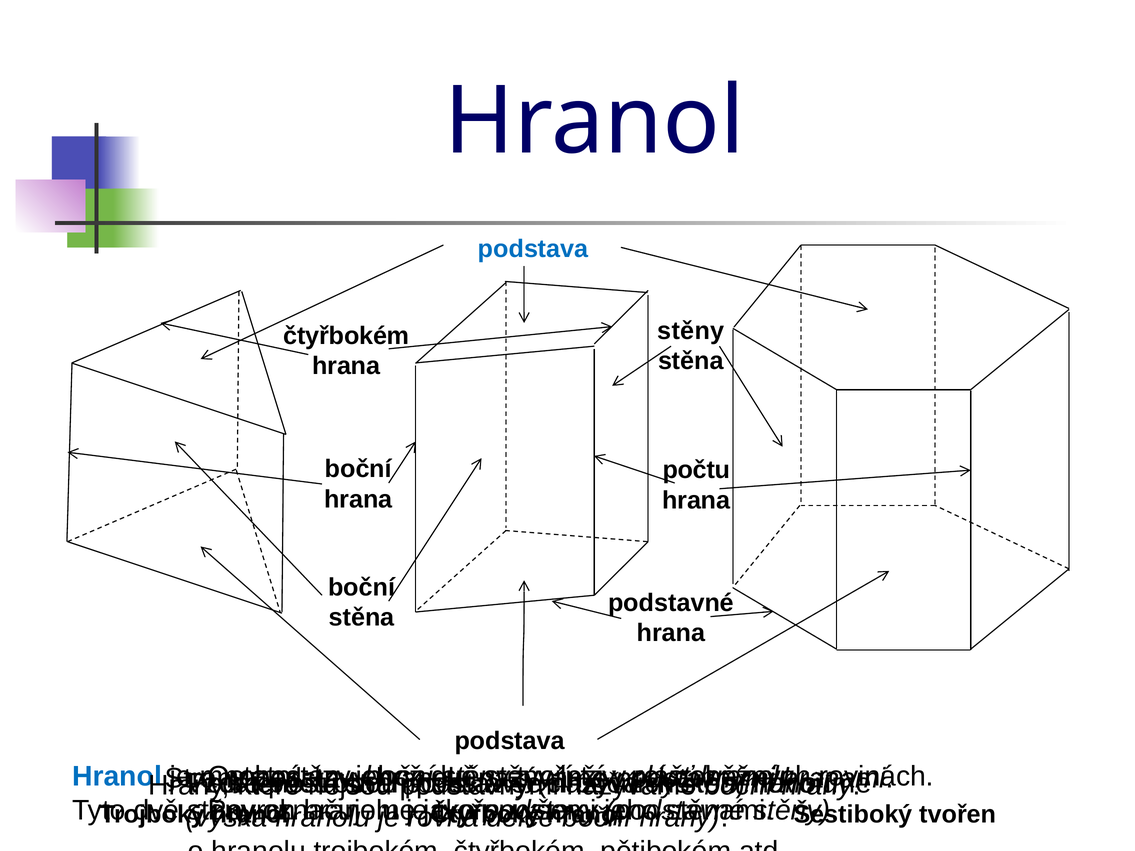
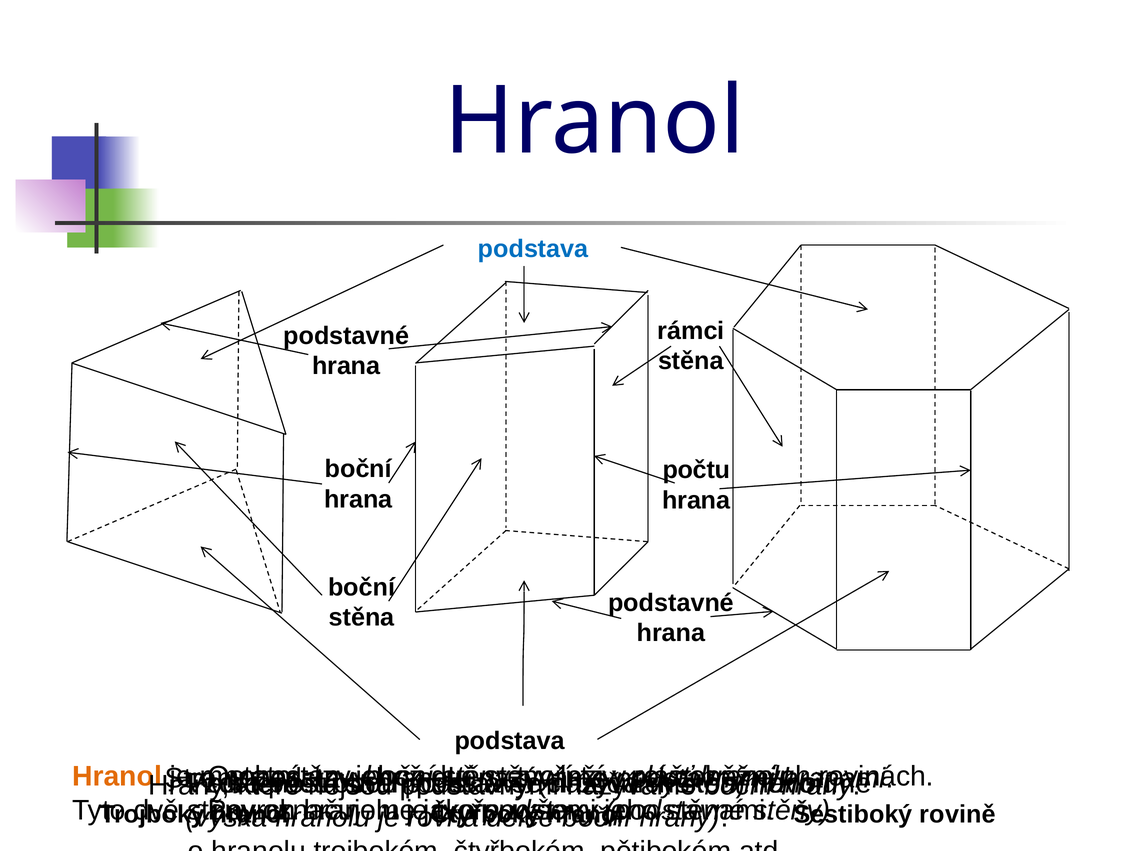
stěny: stěny -> rámci (691, 331)
čtyřbokém: čtyřbokém -> podstavné (346, 336)
Hranol colour: blue -> orange (117, 777)
tvořen: tvořen -> rovině (958, 815)
